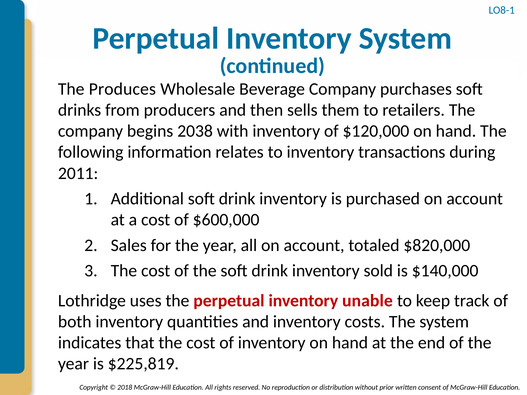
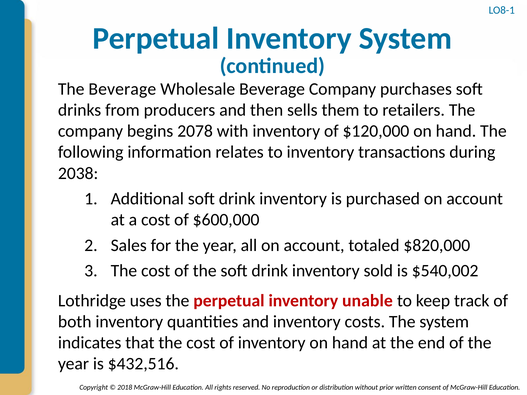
The Produces: Produces -> Beverage (122, 89)
2038: 2038 -> 2078 (195, 131)
2011: 2011 -> 2038 (78, 173)
$140,000: $140,000 -> $540,002 (445, 271)
$225,819: $225,819 -> $432,516 (143, 364)
